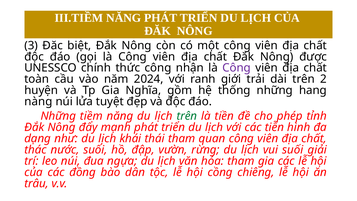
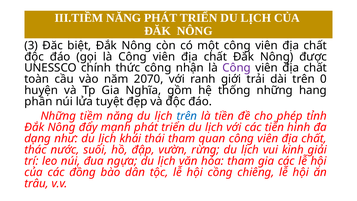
2024: 2024 -> 2070 (149, 79)
2: 2 -> 0 (323, 79)
nàng: nàng -> phần (38, 102)
trên colour: green -> blue (187, 116)
vui suối: suối -> kinh (293, 150)
